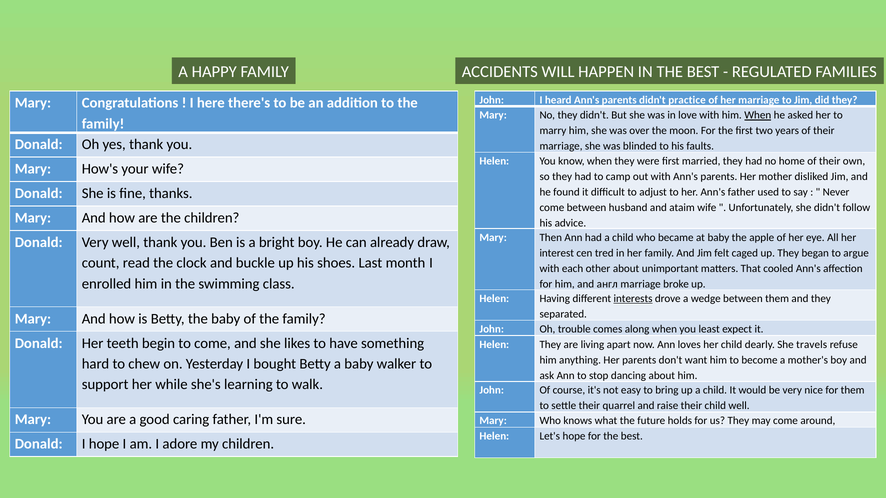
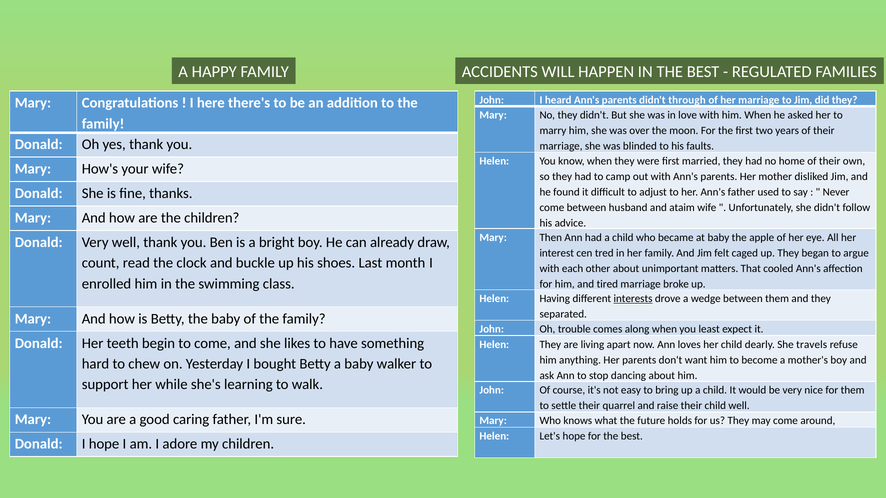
practice: practice -> through (687, 100)
When underline: present -> none (758, 115)
англ: англ -> tired (607, 284)
